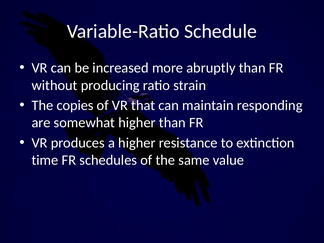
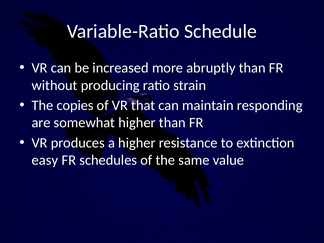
time: time -> easy (45, 160)
